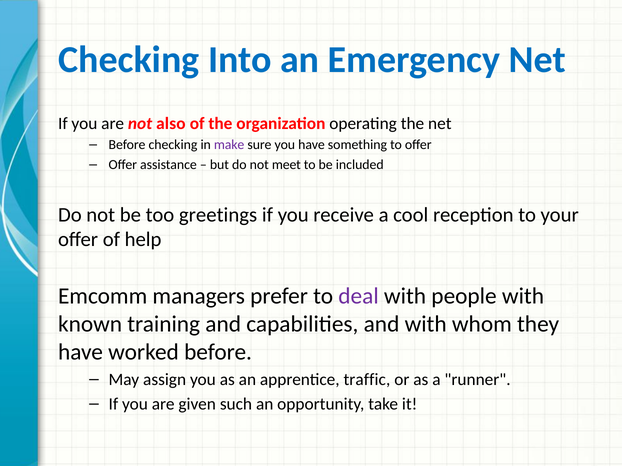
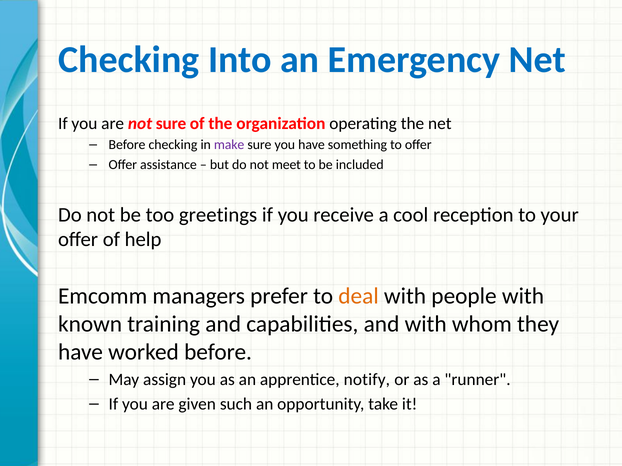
not also: also -> sure (171, 124)
deal colour: purple -> orange (359, 296)
traffic: traffic -> notify (367, 380)
